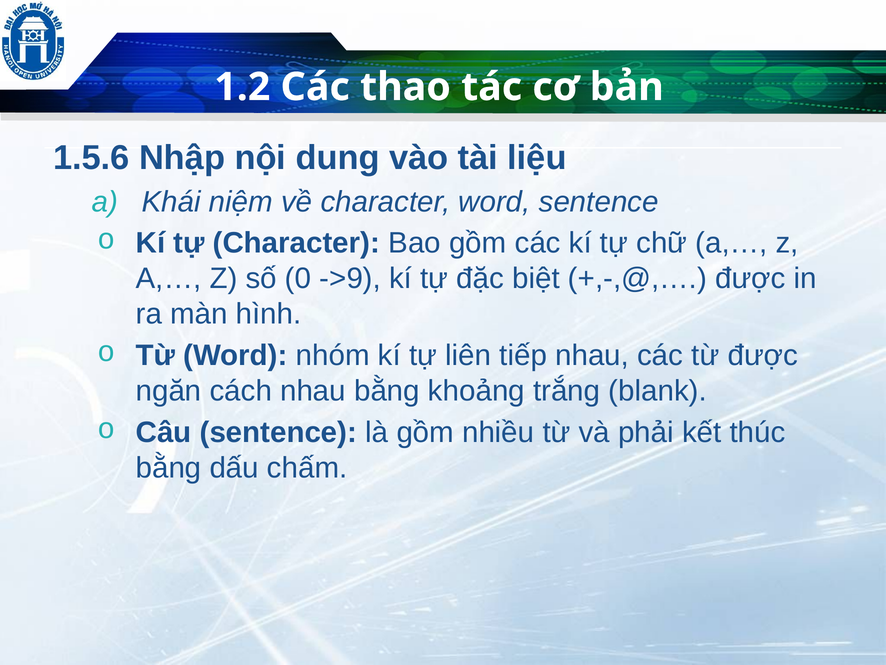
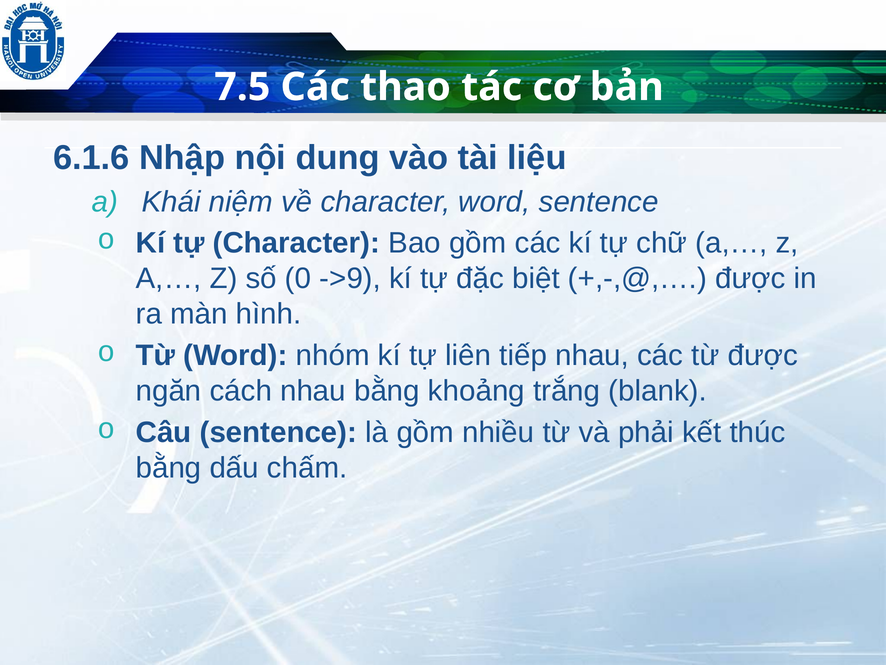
1.2: 1.2 -> 7.5 (242, 87)
1.5.6: 1.5.6 -> 6.1.6 (91, 158)
